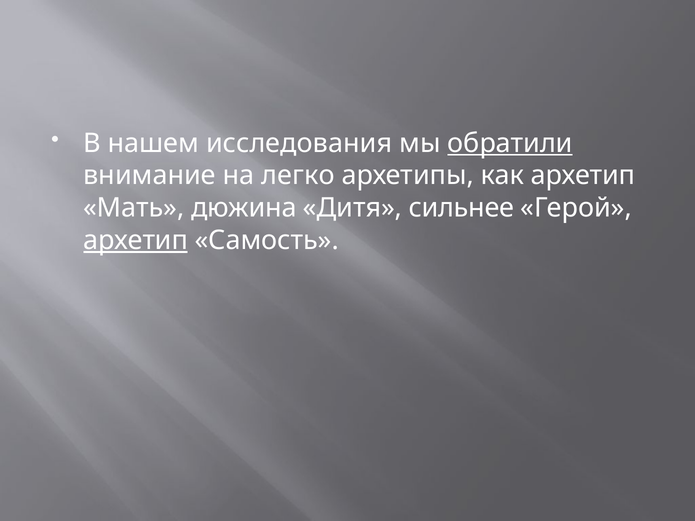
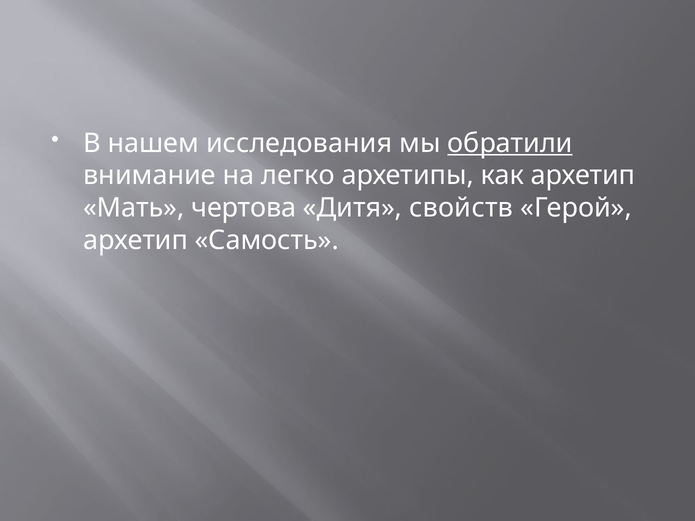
дюжина: дюжина -> чертова (244, 208)
сильнее: сильнее -> свойств (461, 208)
архетип underline: present -> none (136, 241)
